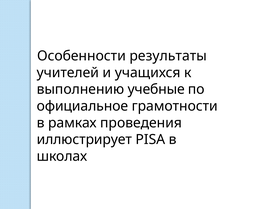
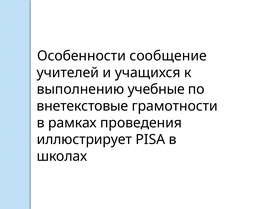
результаты: результаты -> сообщение (168, 56)
официальное: официальное -> внетекстовые (82, 106)
